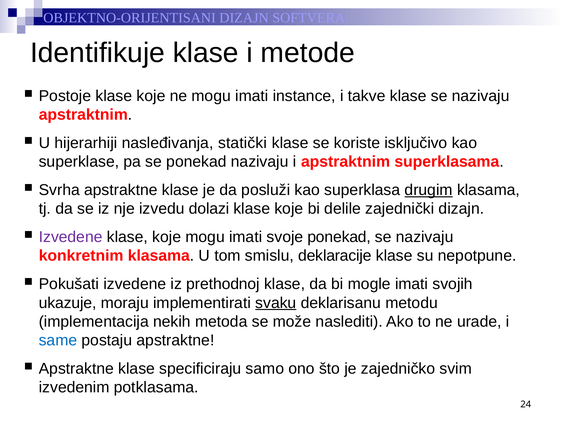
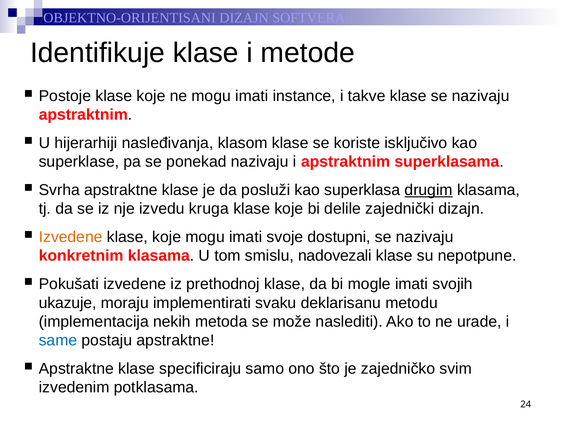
statički: statički -> klasom (243, 143)
dolazi: dolazi -> kruga (209, 209)
Izvedene colour: purple -> orange (71, 237)
svoje ponekad: ponekad -> dostupni (339, 237)
deklaracije: deklaracije -> nadovezali (335, 256)
svaku underline: present -> none (276, 303)
